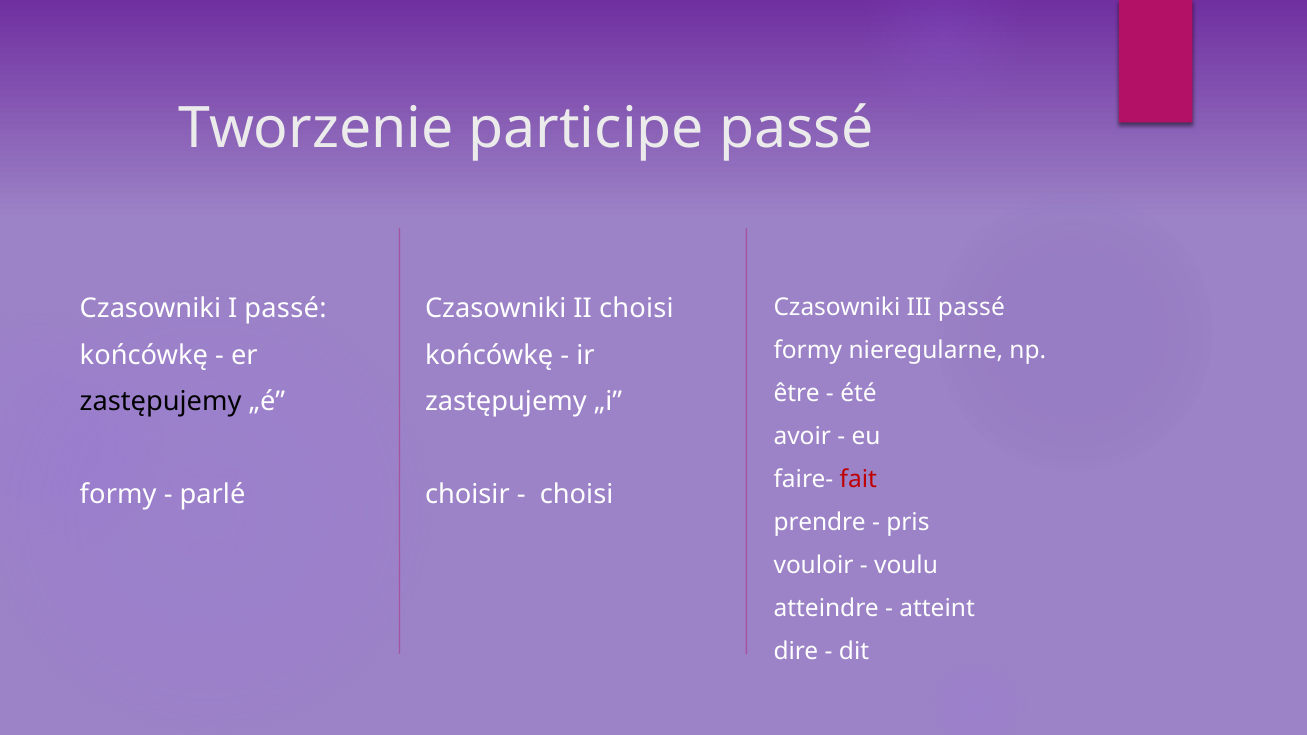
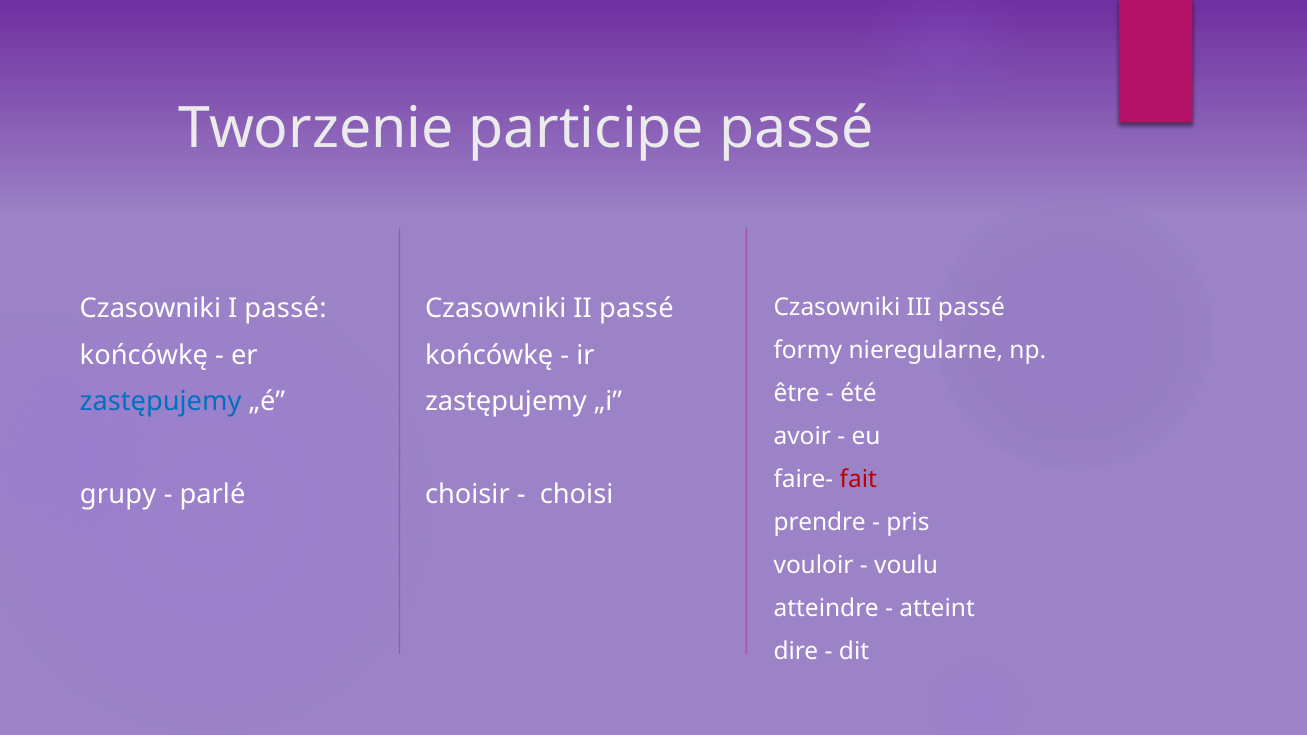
II choisi: choisi -> passé (636, 309)
zastępujemy colour: black -> blue (161, 402)
formy: formy -> grupy (118, 494)
